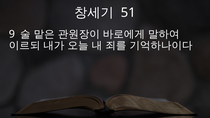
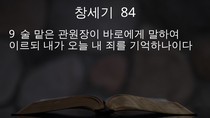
51: 51 -> 84 (128, 13)
